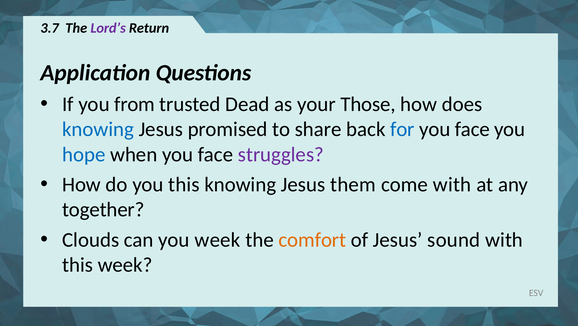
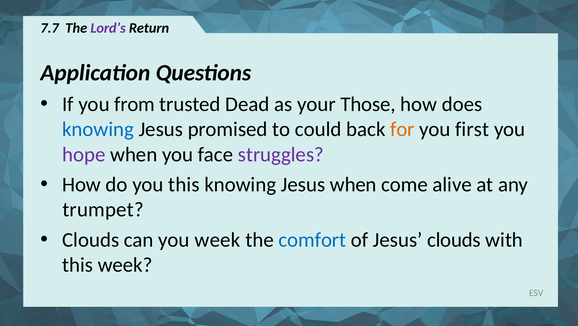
3.7: 3.7 -> 7.7 (50, 28)
share: share -> could (318, 129)
for colour: blue -> orange (402, 129)
face: face -> first (472, 129)
hope colour: blue -> purple (84, 154)
Jesus them: them -> when (353, 185)
come with: with -> alive (452, 185)
together: together -> trumpet (103, 210)
comfort colour: orange -> blue (312, 240)
Jesus sound: sound -> clouds (454, 240)
